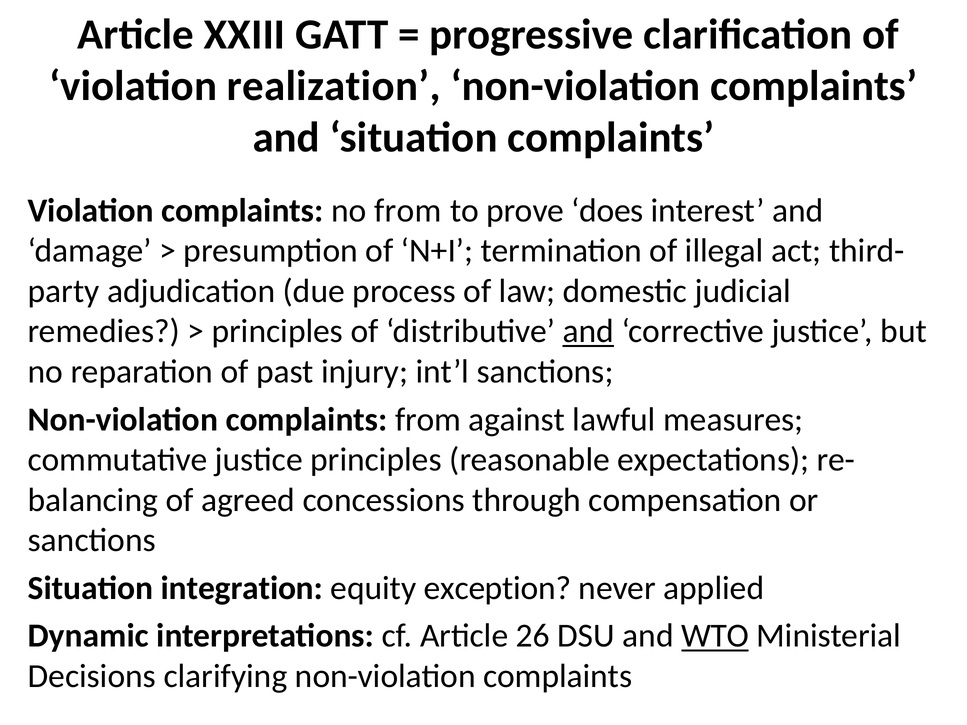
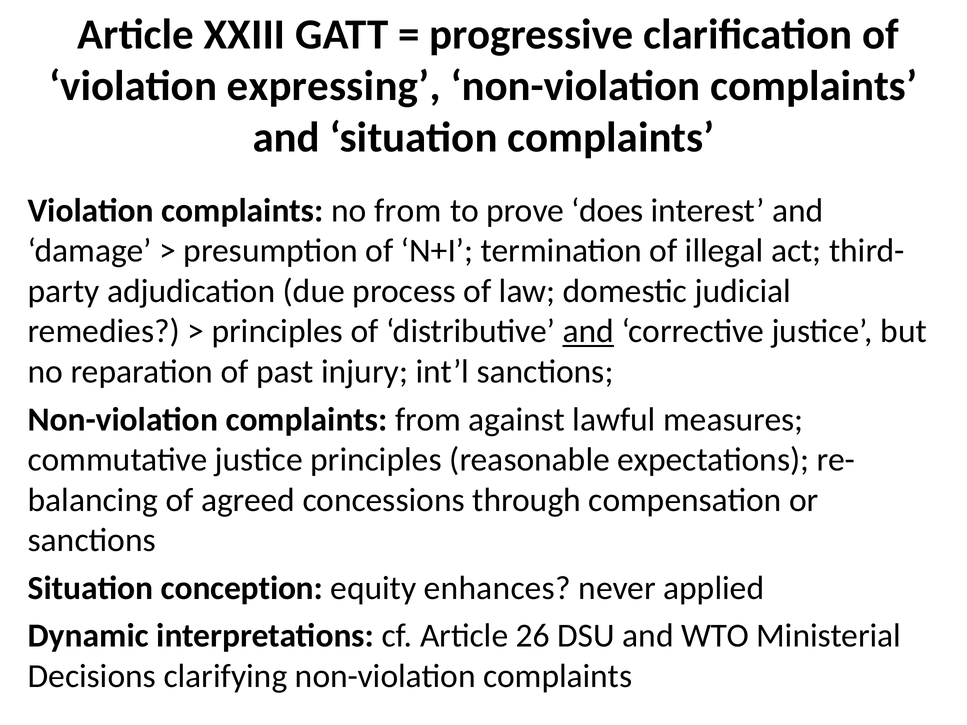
realization: realization -> expressing (334, 86)
integration: integration -> conception (242, 588)
exception: exception -> enhances (497, 588)
WTO underline: present -> none (715, 636)
